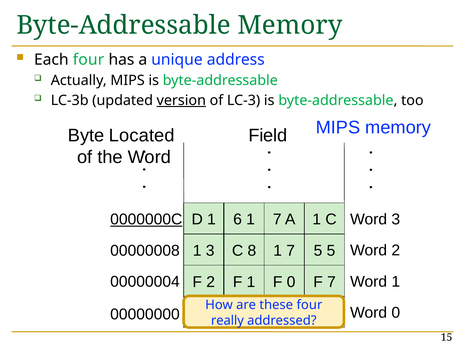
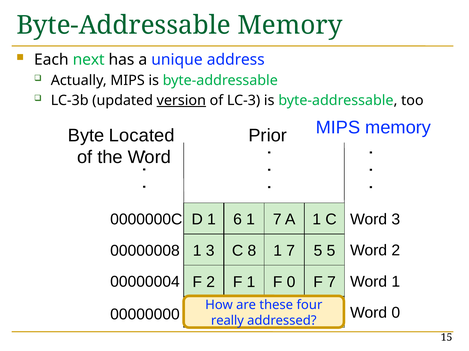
Each four: four -> next (89, 60)
Field: Field -> Prior (268, 136)
0000000C underline: present -> none (146, 220)
